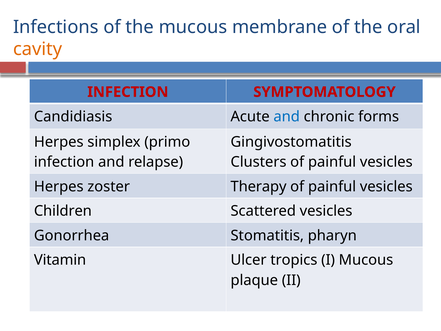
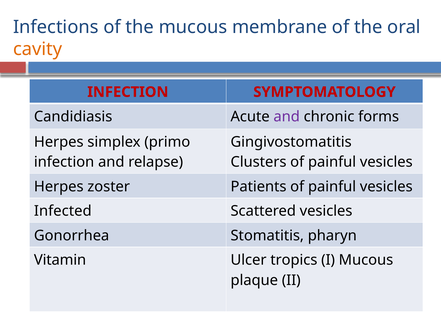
and colour: blue -> purple (287, 116)
Therapy: Therapy -> Patients (259, 186)
Children: Children -> Infected (63, 211)
